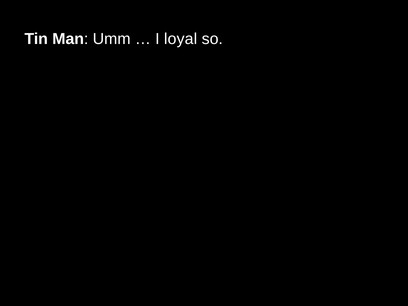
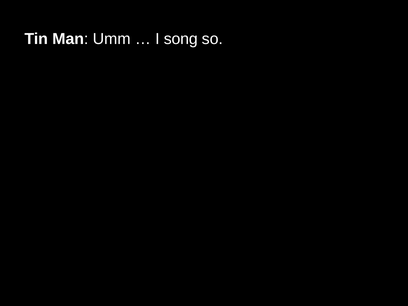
loyal: loyal -> song (181, 39)
